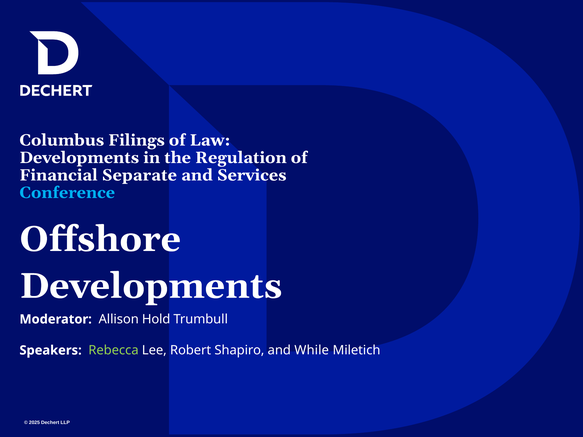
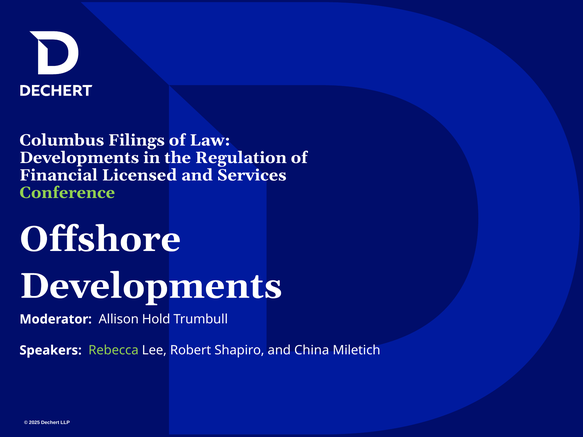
Separate: Separate -> Licensed (139, 175)
Conference colour: light blue -> light green (67, 193)
While: While -> China (312, 351)
